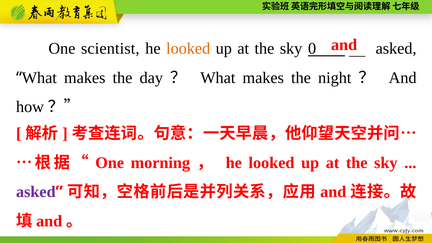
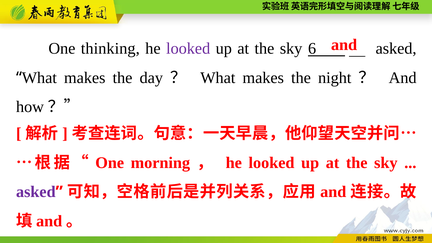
scientist: scientist -> thinking (110, 49)
looked colour: orange -> purple (188, 49)
0: 0 -> 6 (312, 49)
